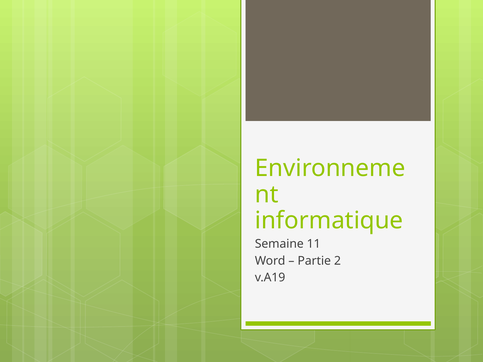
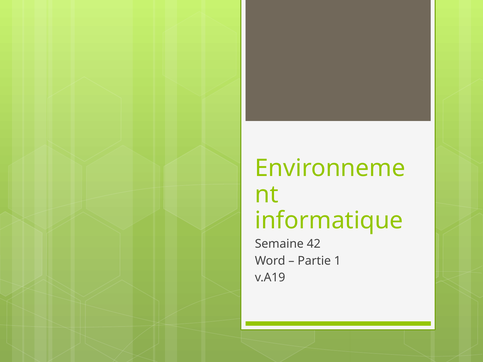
11: 11 -> 42 (314, 244)
2: 2 -> 1 (338, 261)
